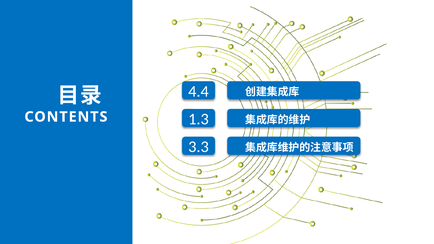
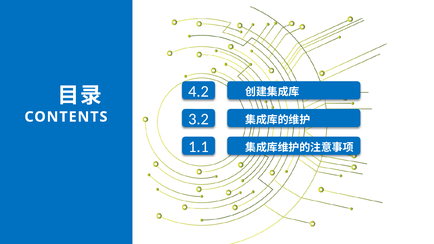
4.4: 4.4 -> 4.2 (199, 91)
1.3: 1.3 -> 3.2 (199, 119)
3.3: 3.3 -> 1.1 (199, 147)
